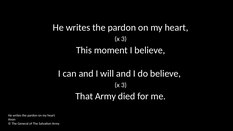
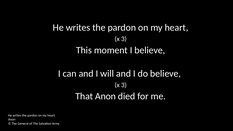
That Army: Army -> Anon (105, 96)
